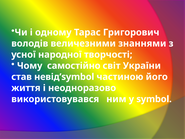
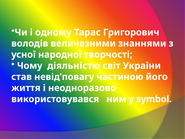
самостійно: самостійно -> діяльністю (74, 66)
невід’symbol: невід’symbol -> невід’повагу (64, 77)
